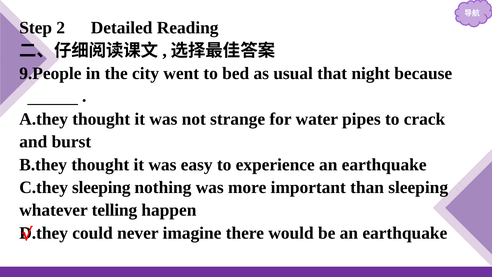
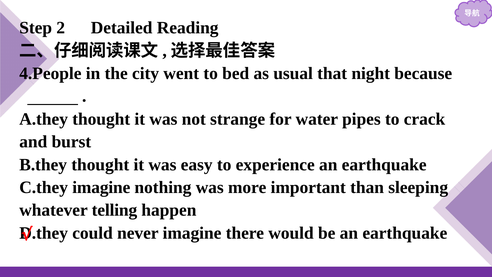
9.People: 9.People -> 4.People (50, 73)
C.they sleeping: sleeping -> imagine (101, 187)
